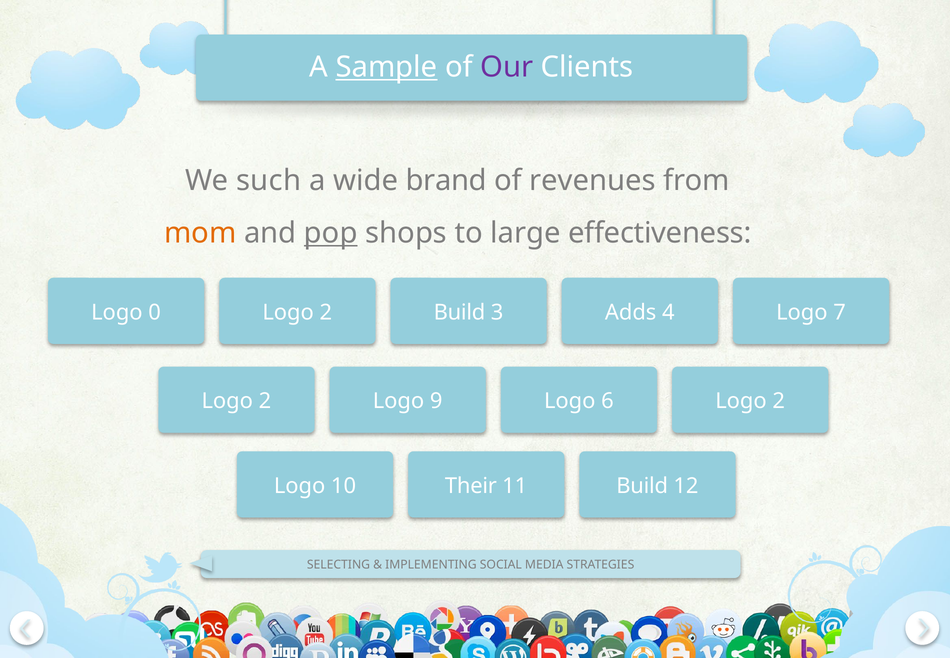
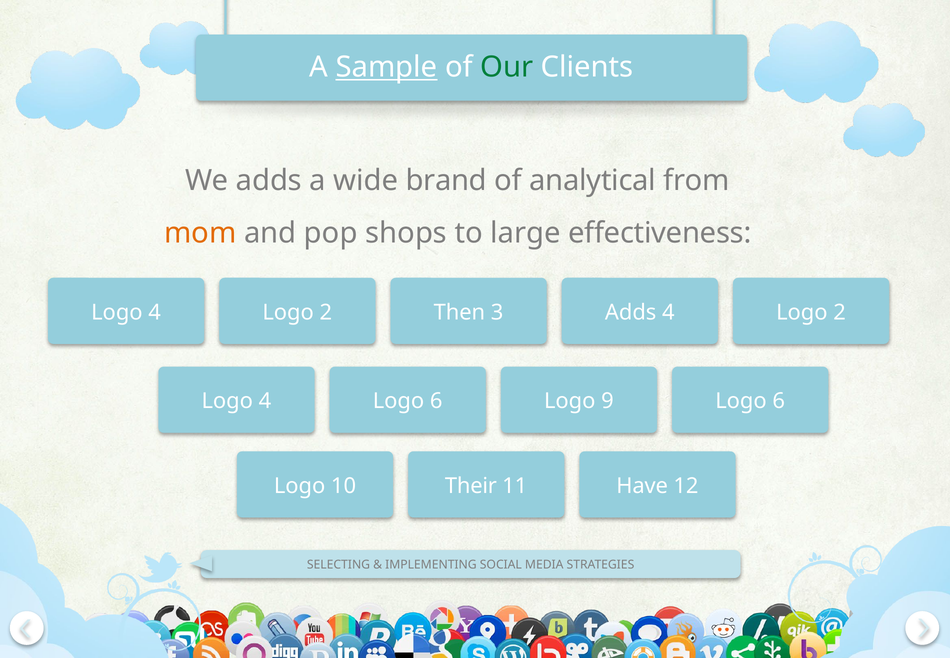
Our colour: purple -> green (507, 67)
We such: such -> adds (269, 180)
revenues: revenues -> analytical (593, 180)
pop underline: present -> none (331, 233)
0: 0 -> 4 (155, 312)
2 Build: Build -> Then (459, 312)
7: 7 -> 2 (840, 312)
2: 2 -> 4 (265, 401)
9: 9 -> 6 (436, 401)
6: 6 -> 9 (607, 401)
2: 2 -> 6 (779, 401)
11 Build: Build -> Have (642, 486)
